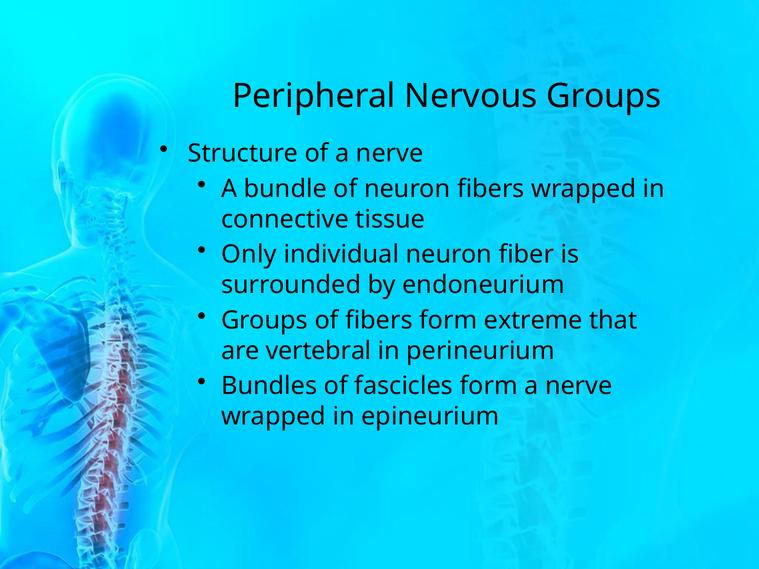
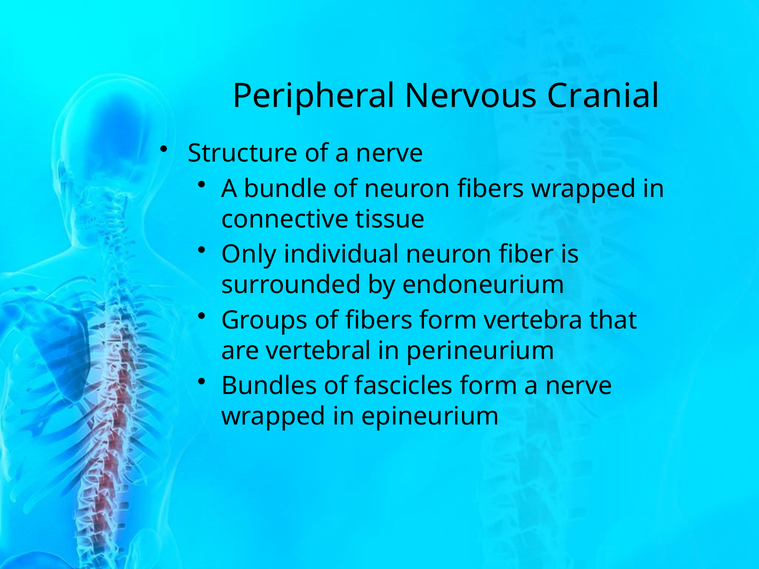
Nervous Groups: Groups -> Cranial (603, 96)
extreme: extreme -> vertebra (533, 321)
